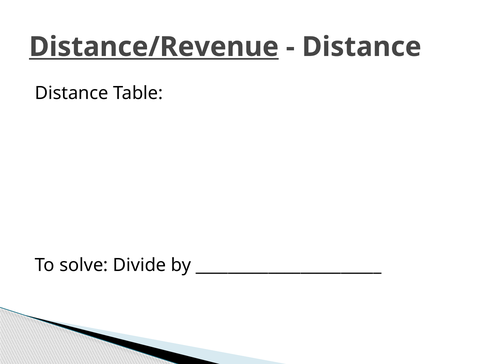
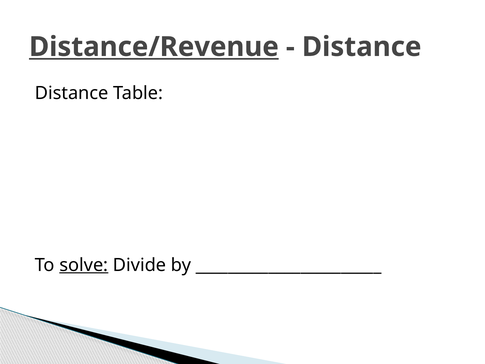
solve underline: none -> present (84, 265)
